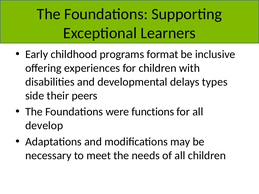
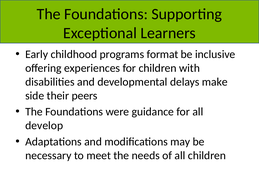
types: types -> make (215, 82)
functions: functions -> guidance (153, 112)
